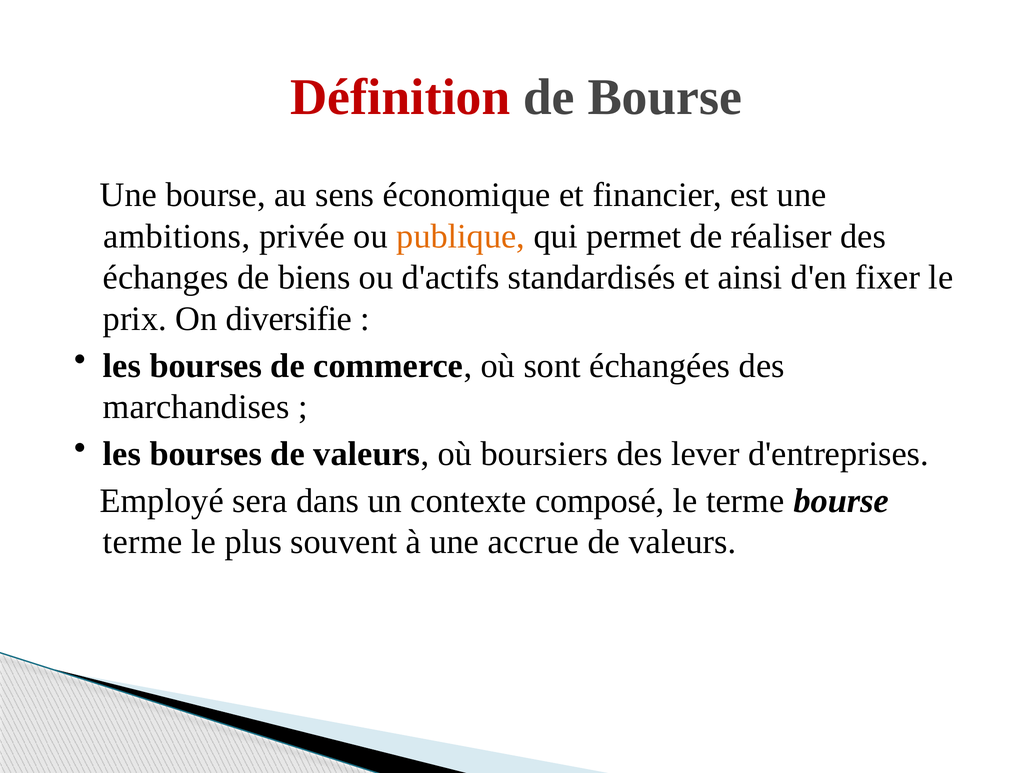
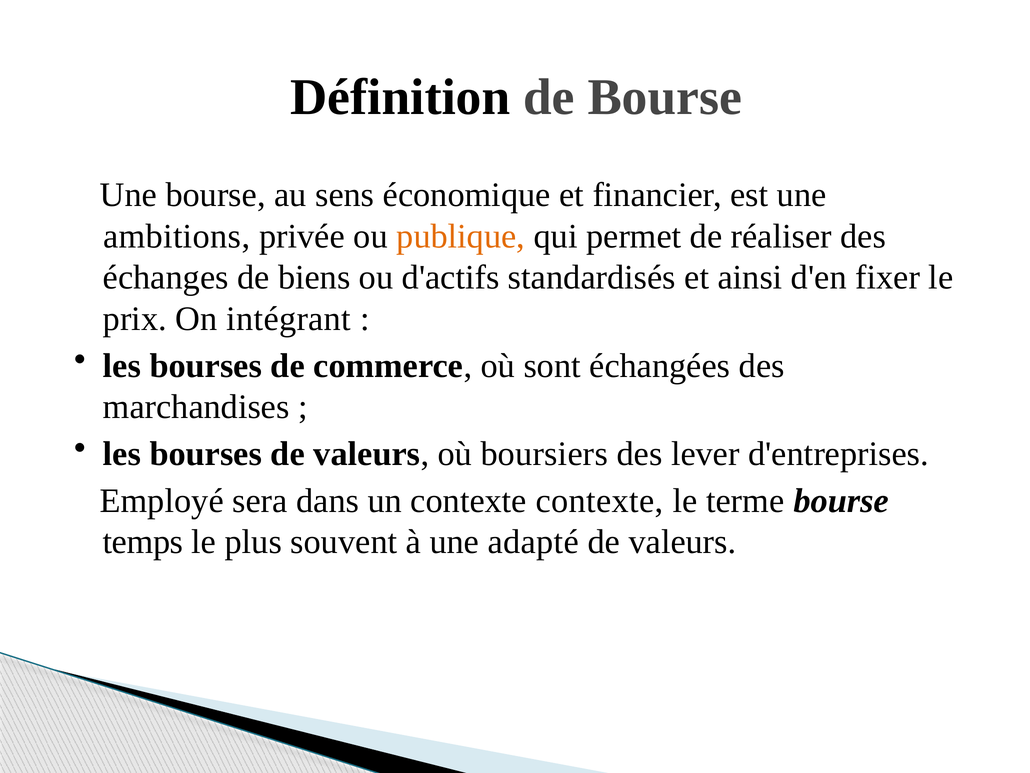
Définition colour: red -> black (400, 97)
diversifie: diversifie -> intégrant (289, 319)
contexte composé: composé -> contexte (600, 501)
terme: terme -> temps (143, 542)
accrue: accrue -> adapté (533, 542)
